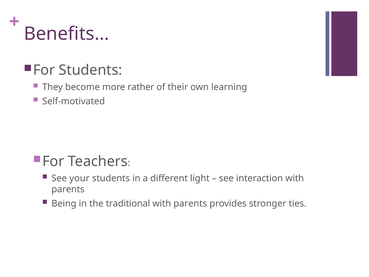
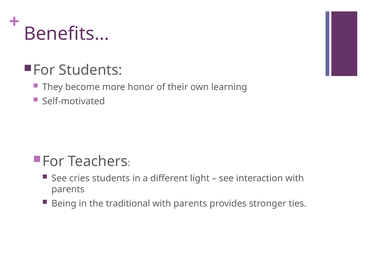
rather: rather -> honor (141, 87)
your: your -> cries (80, 178)
